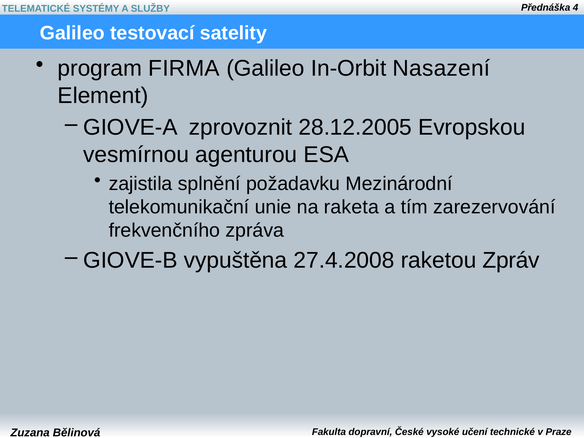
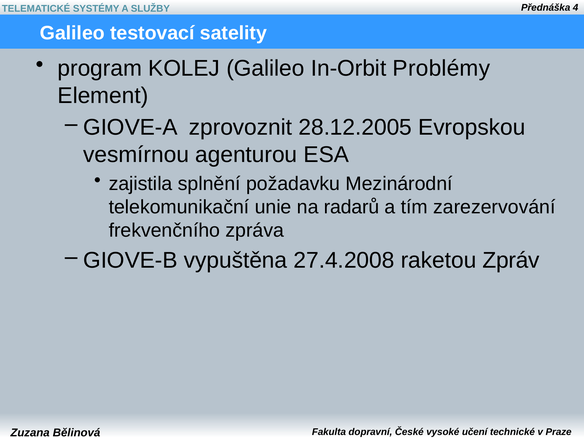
FIRMA: FIRMA -> KOLEJ (184, 68)
Nasazení: Nasazení -> Problémy (441, 68)
raketa: raketa -> radarů (352, 207)
